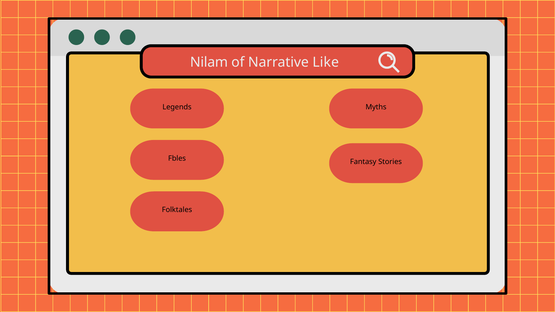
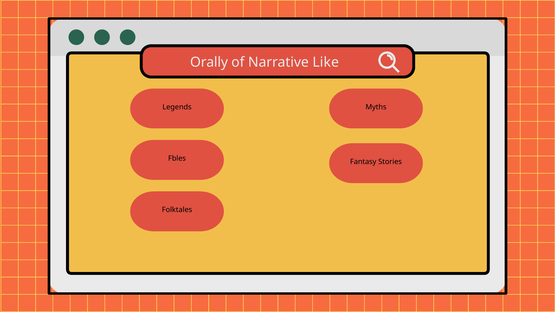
Nilam: Nilam -> Orally (209, 62)
